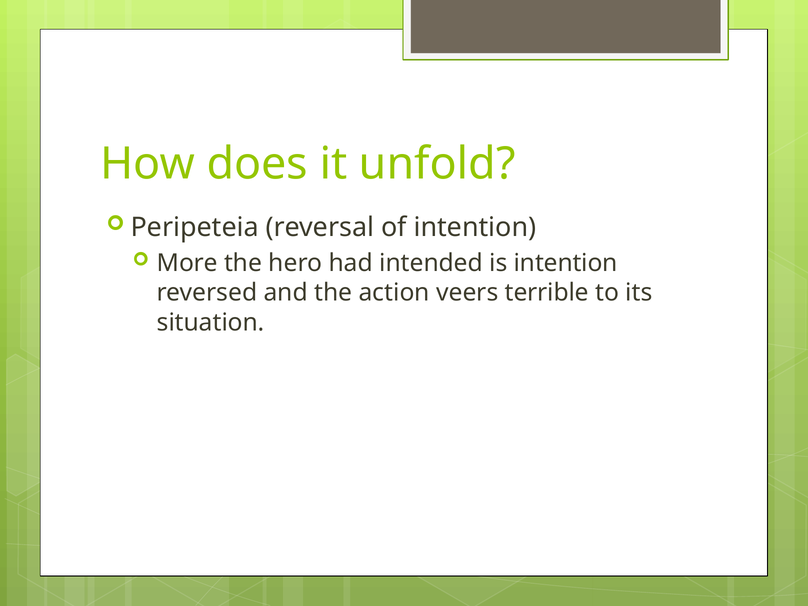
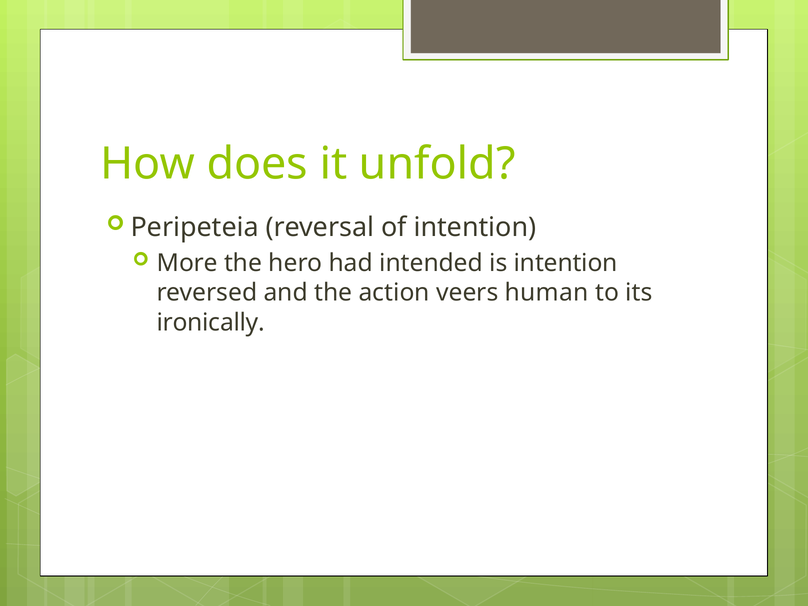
terrible: terrible -> human (547, 293)
situation: situation -> ironically (211, 322)
